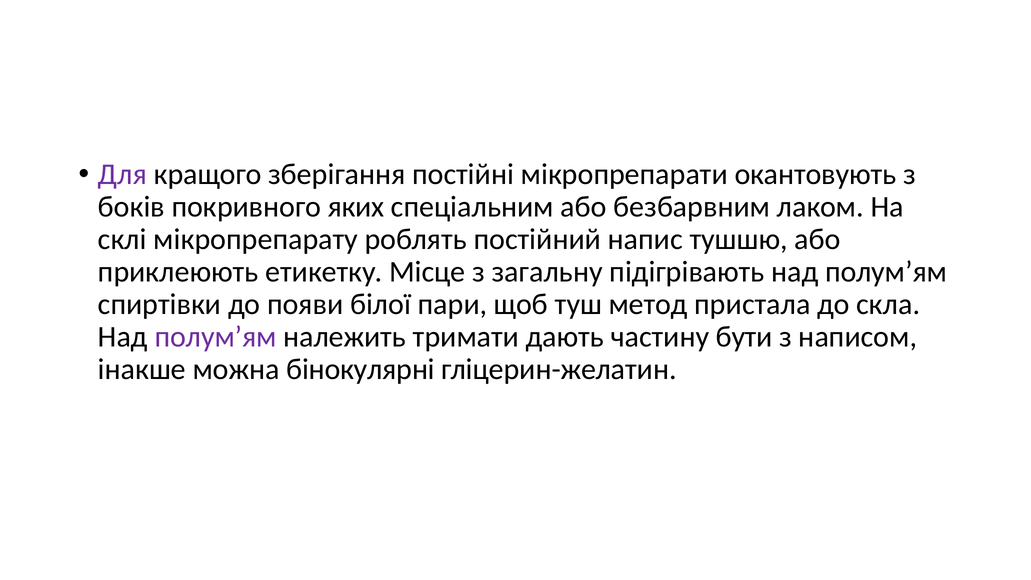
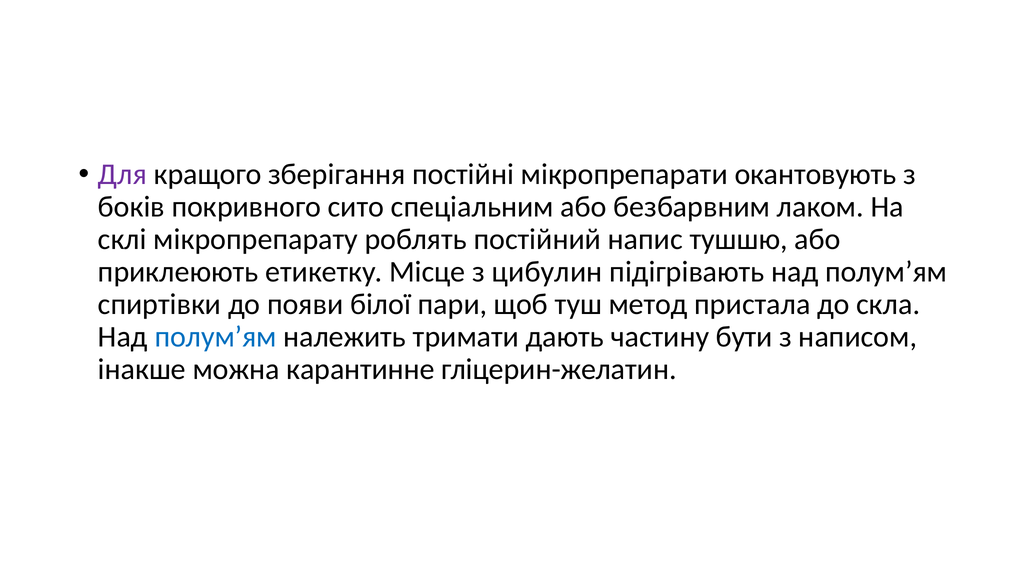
яких: яких -> сито (356, 207)
загальну: загальну -> цибулин (547, 272)
полум’ям colour: purple -> blue (216, 337)
бінокулярні: бінокулярні -> карантинне (361, 369)
